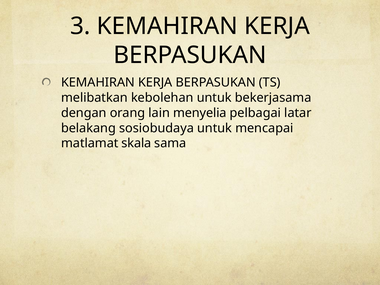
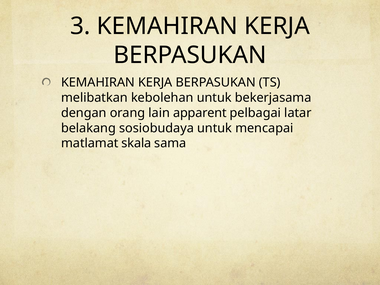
menyelia: menyelia -> apparent (200, 113)
